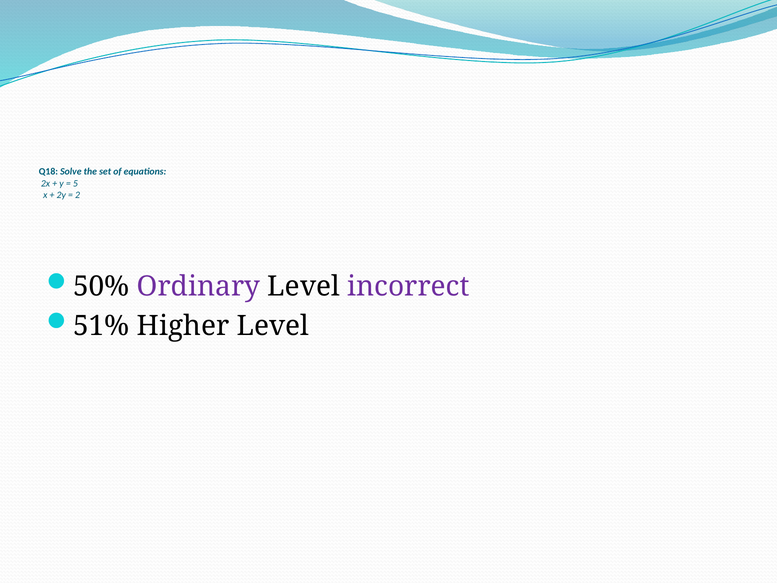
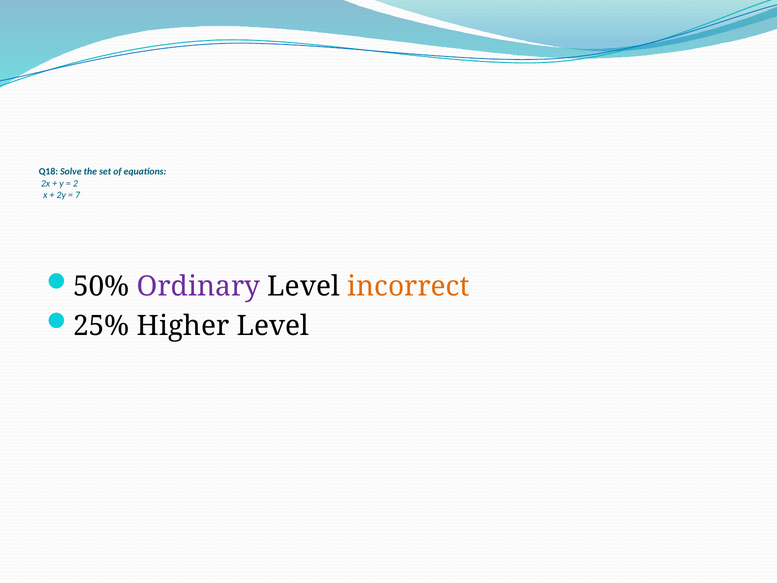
5: 5 -> 2 (75, 183)
2: 2 -> 7 (78, 195)
incorrect colour: purple -> orange (408, 286)
51%: 51% -> 25% (101, 326)
